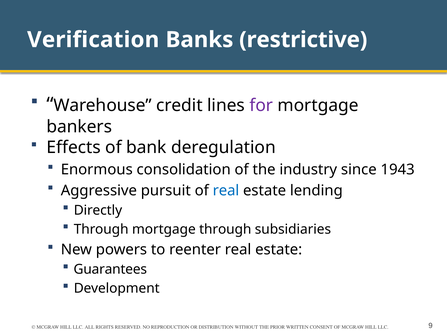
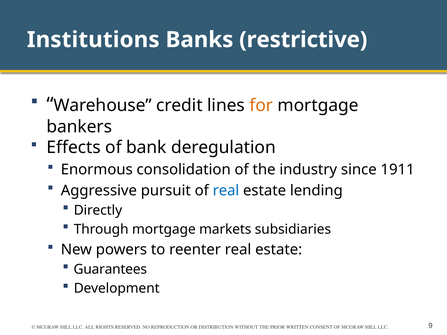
Verification: Verification -> Institutions (93, 40)
for colour: purple -> orange (261, 105)
1943: 1943 -> 1911 (398, 170)
mortgage through: through -> markets (225, 230)
